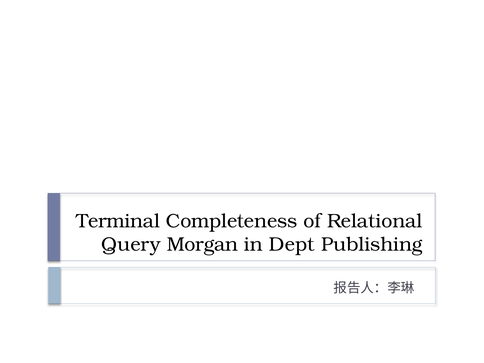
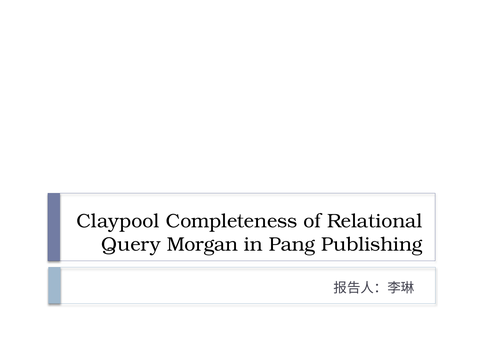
Terminal: Terminal -> Claypool (118, 221)
Dept: Dept -> Pang (292, 245)
